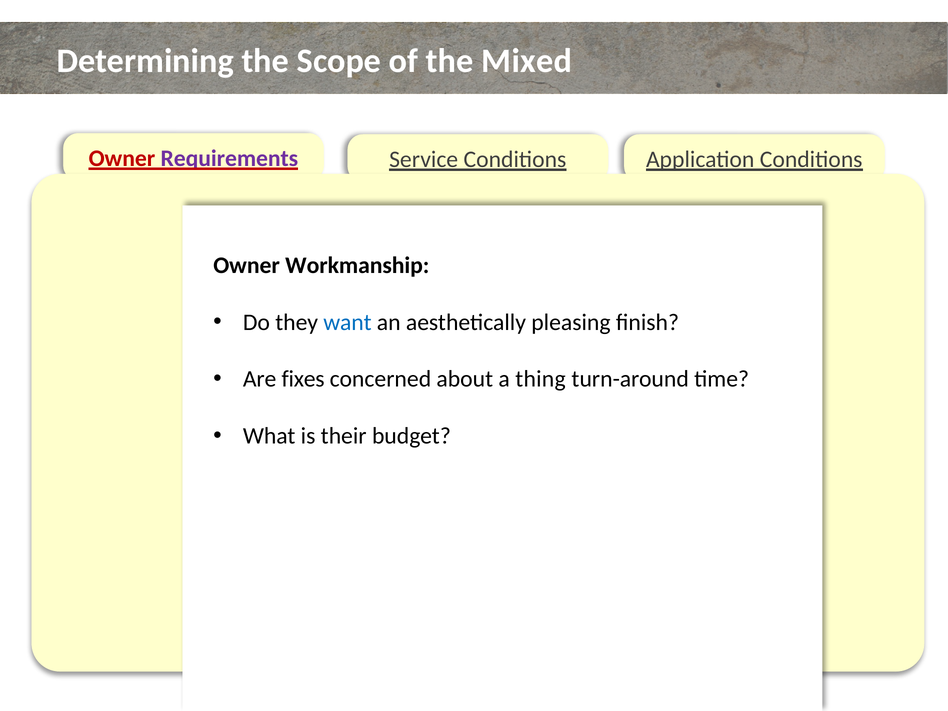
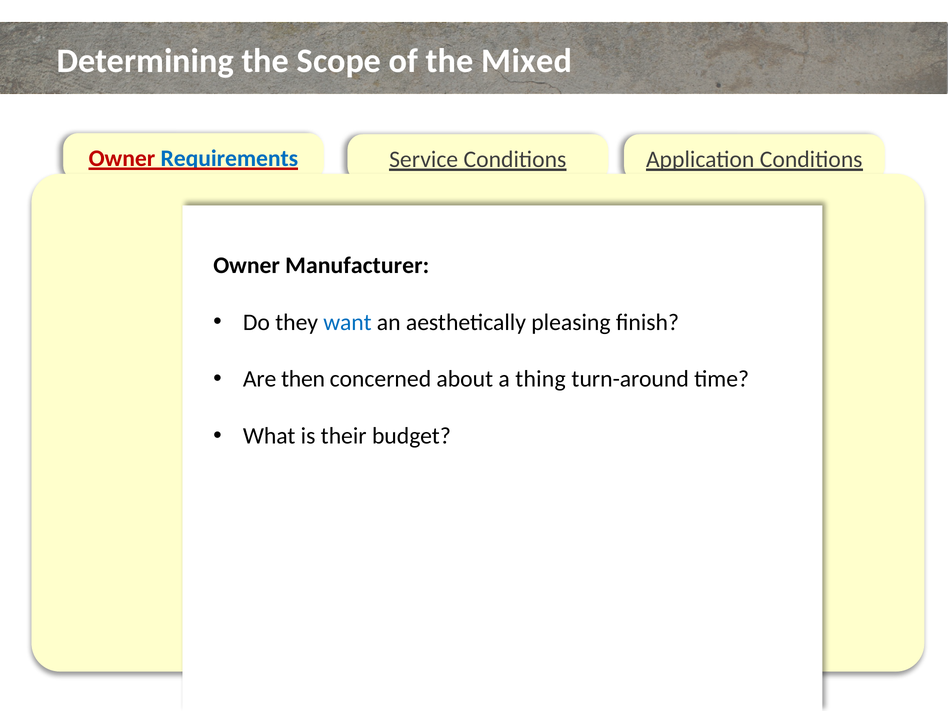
Requirements colour: purple -> blue (229, 158)
Workmanship: Workmanship -> Manufacturer (357, 265)
fixes: fixes -> then (303, 379)
